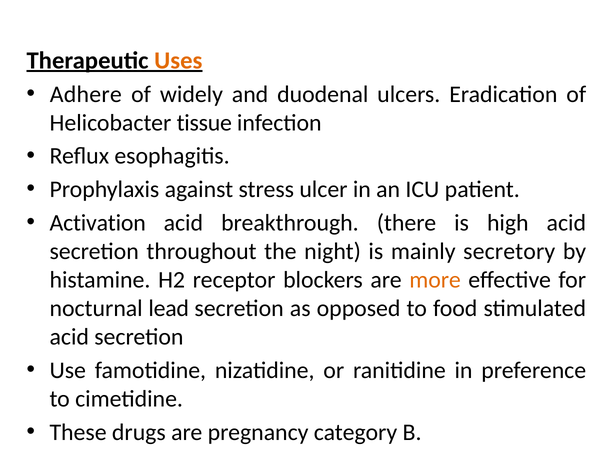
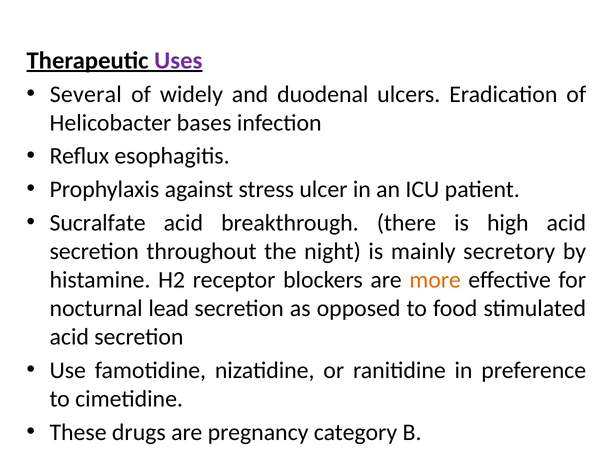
Uses colour: orange -> purple (178, 60)
Adhere: Adhere -> Several (86, 94)
tissue: tissue -> bases (204, 123)
Activation: Activation -> Sucralfate (98, 223)
